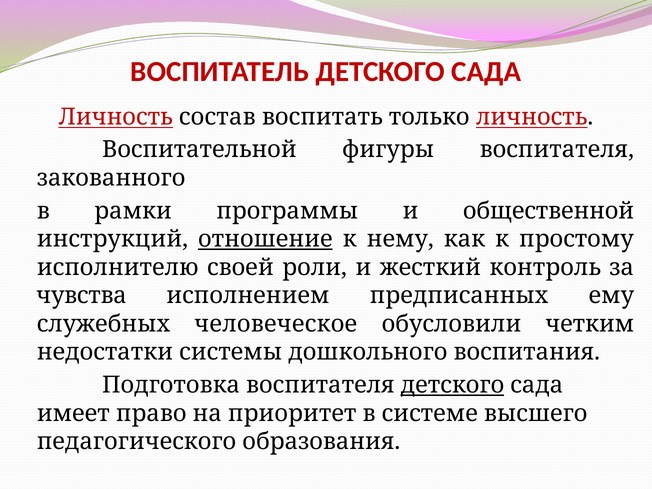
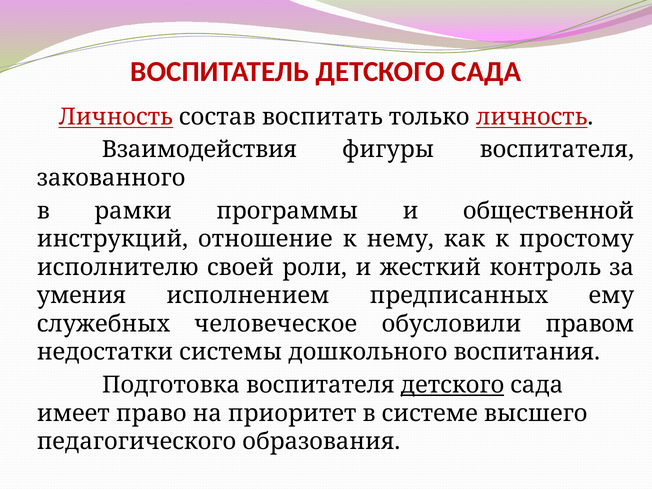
Воспитательной: Воспитательной -> Взаимодействия (199, 150)
отношение underline: present -> none (265, 239)
чувства: чувства -> умения (82, 296)
четким: четким -> правом (590, 324)
